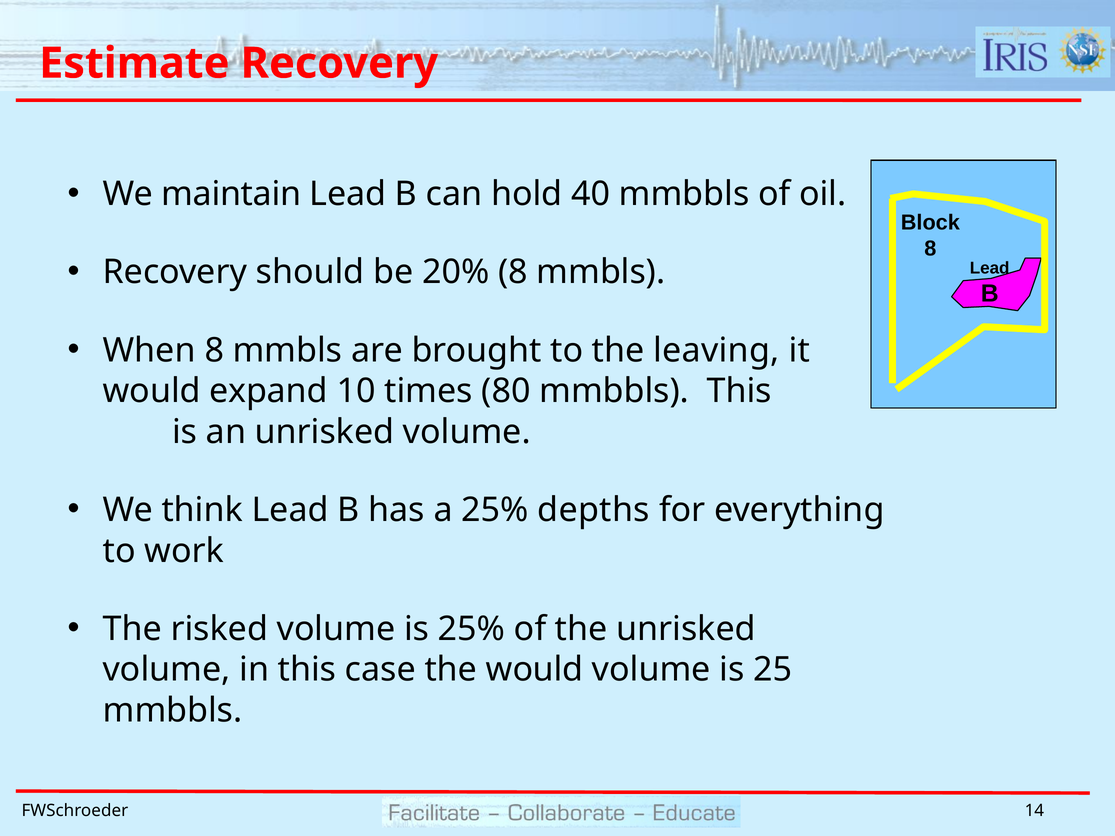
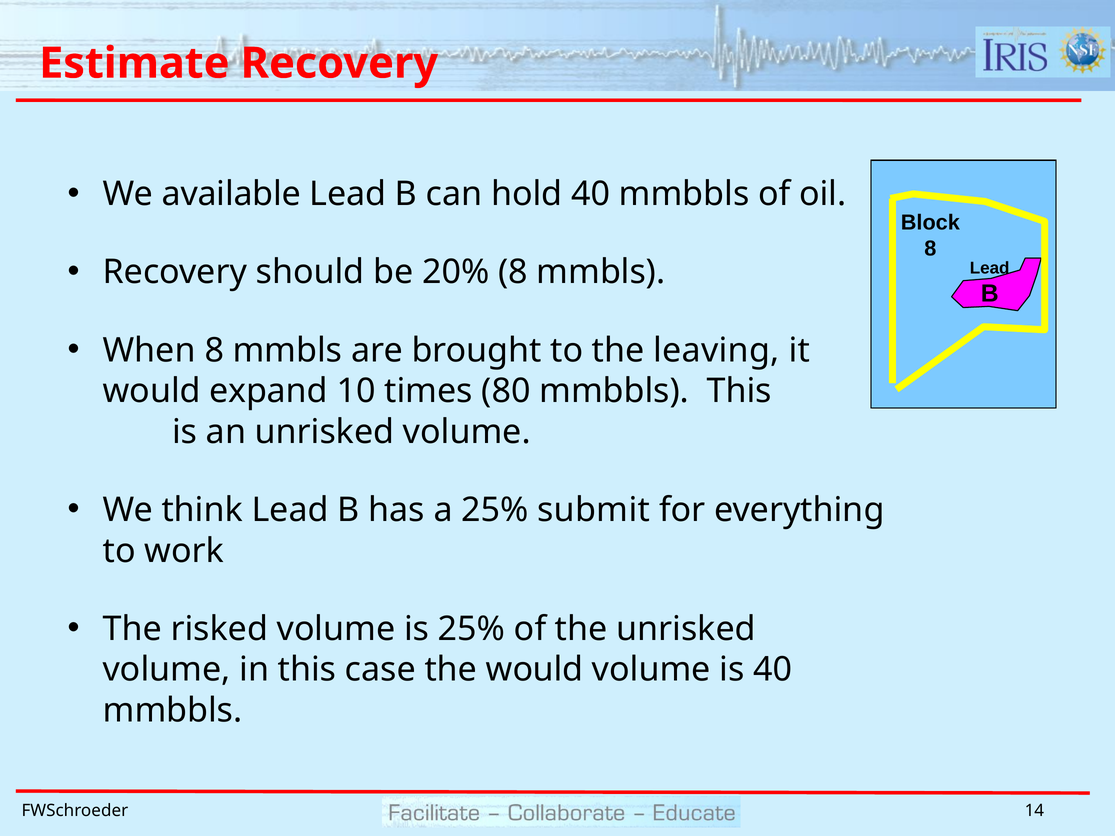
maintain: maintain -> available (231, 194)
depths: depths -> submit (594, 510)
is 25: 25 -> 40 (773, 670)
